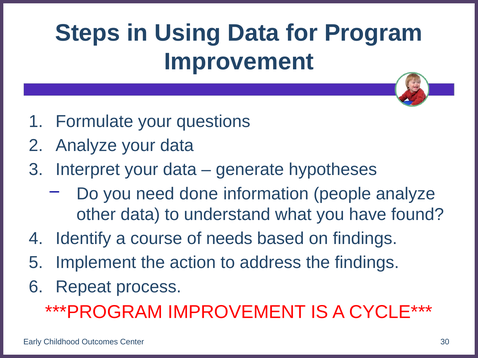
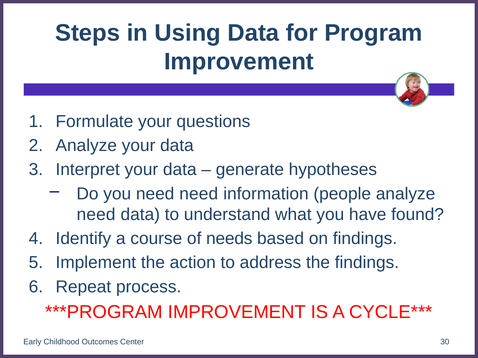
need done: done -> need (199, 194)
other: other -> need (96, 215)
